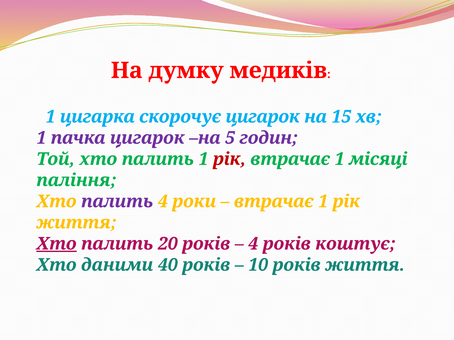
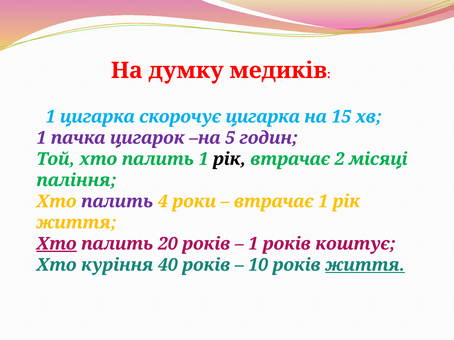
скорочує цигарок: цигарок -> цигарка (263, 117)
рік colour: red -> black (229, 159)
1: 1 -> 2 (340, 159)
4: 4 -> 1 (253, 244)
даними: даними -> куріння (117, 265)
життя underline: none -> present (365, 265)
